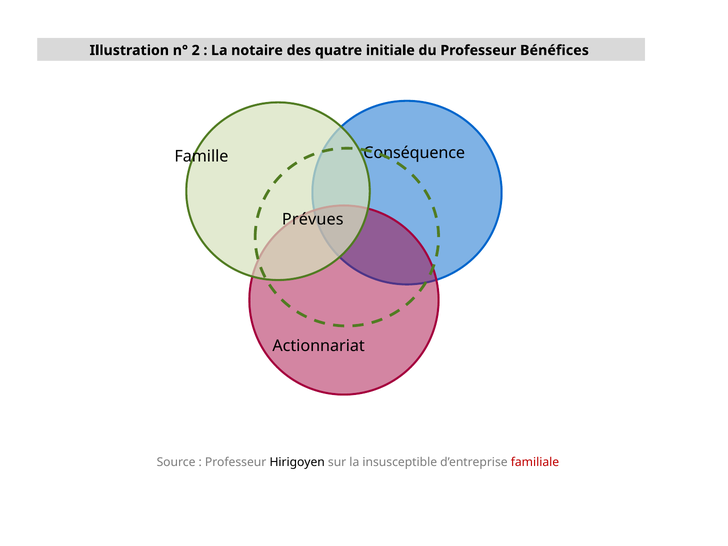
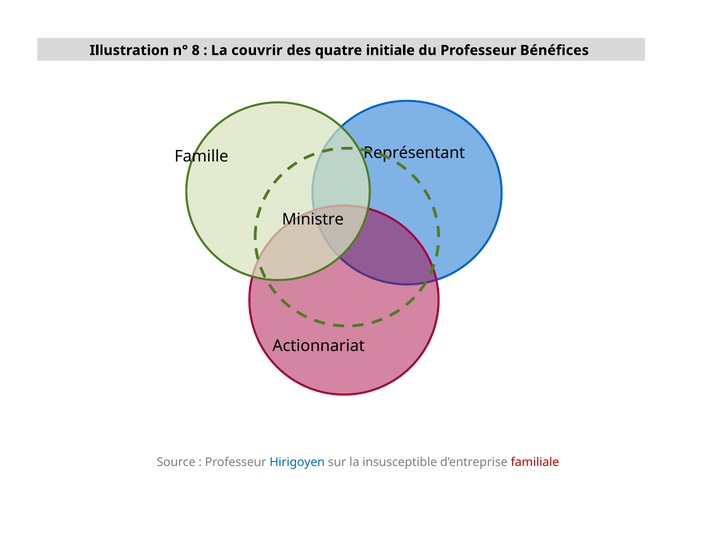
2: 2 -> 8 (196, 50)
notaire: notaire -> couvrir (257, 50)
Conséquence: Conséquence -> Représentant (414, 153)
Prévues: Prévues -> Ministre (313, 219)
Hirigoyen colour: black -> blue (297, 462)
